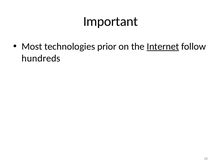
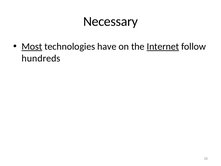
Important: Important -> Necessary (111, 21)
Most underline: none -> present (32, 46)
prior: prior -> have (107, 46)
